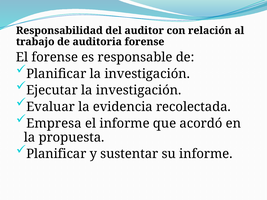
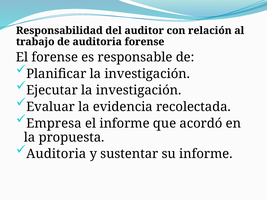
Planificar: Planificar -> Auditoria (56, 154)
